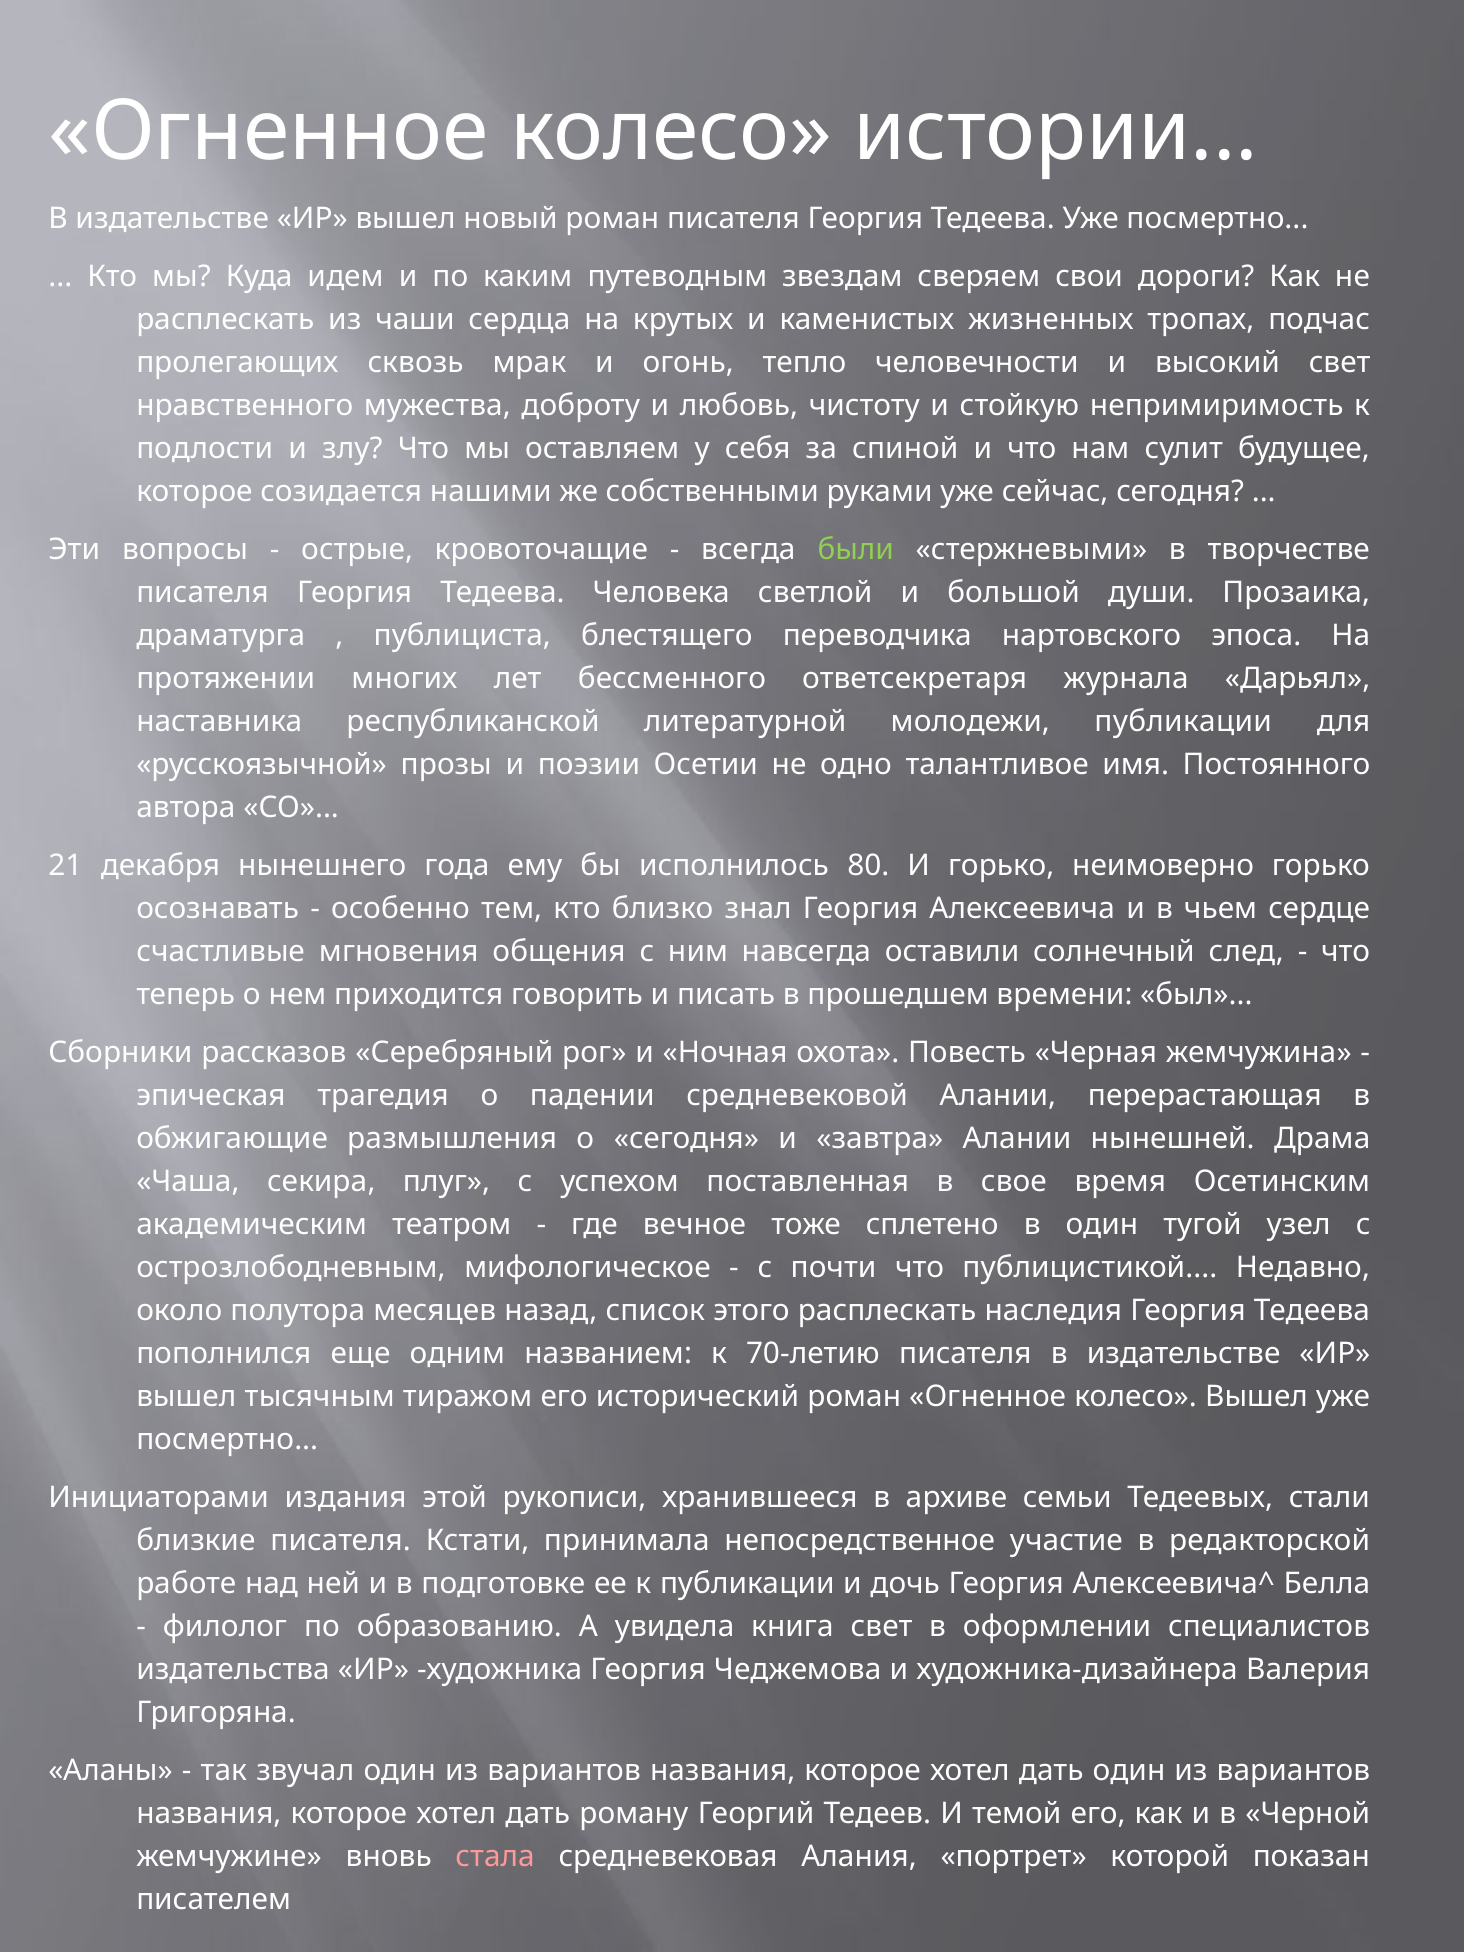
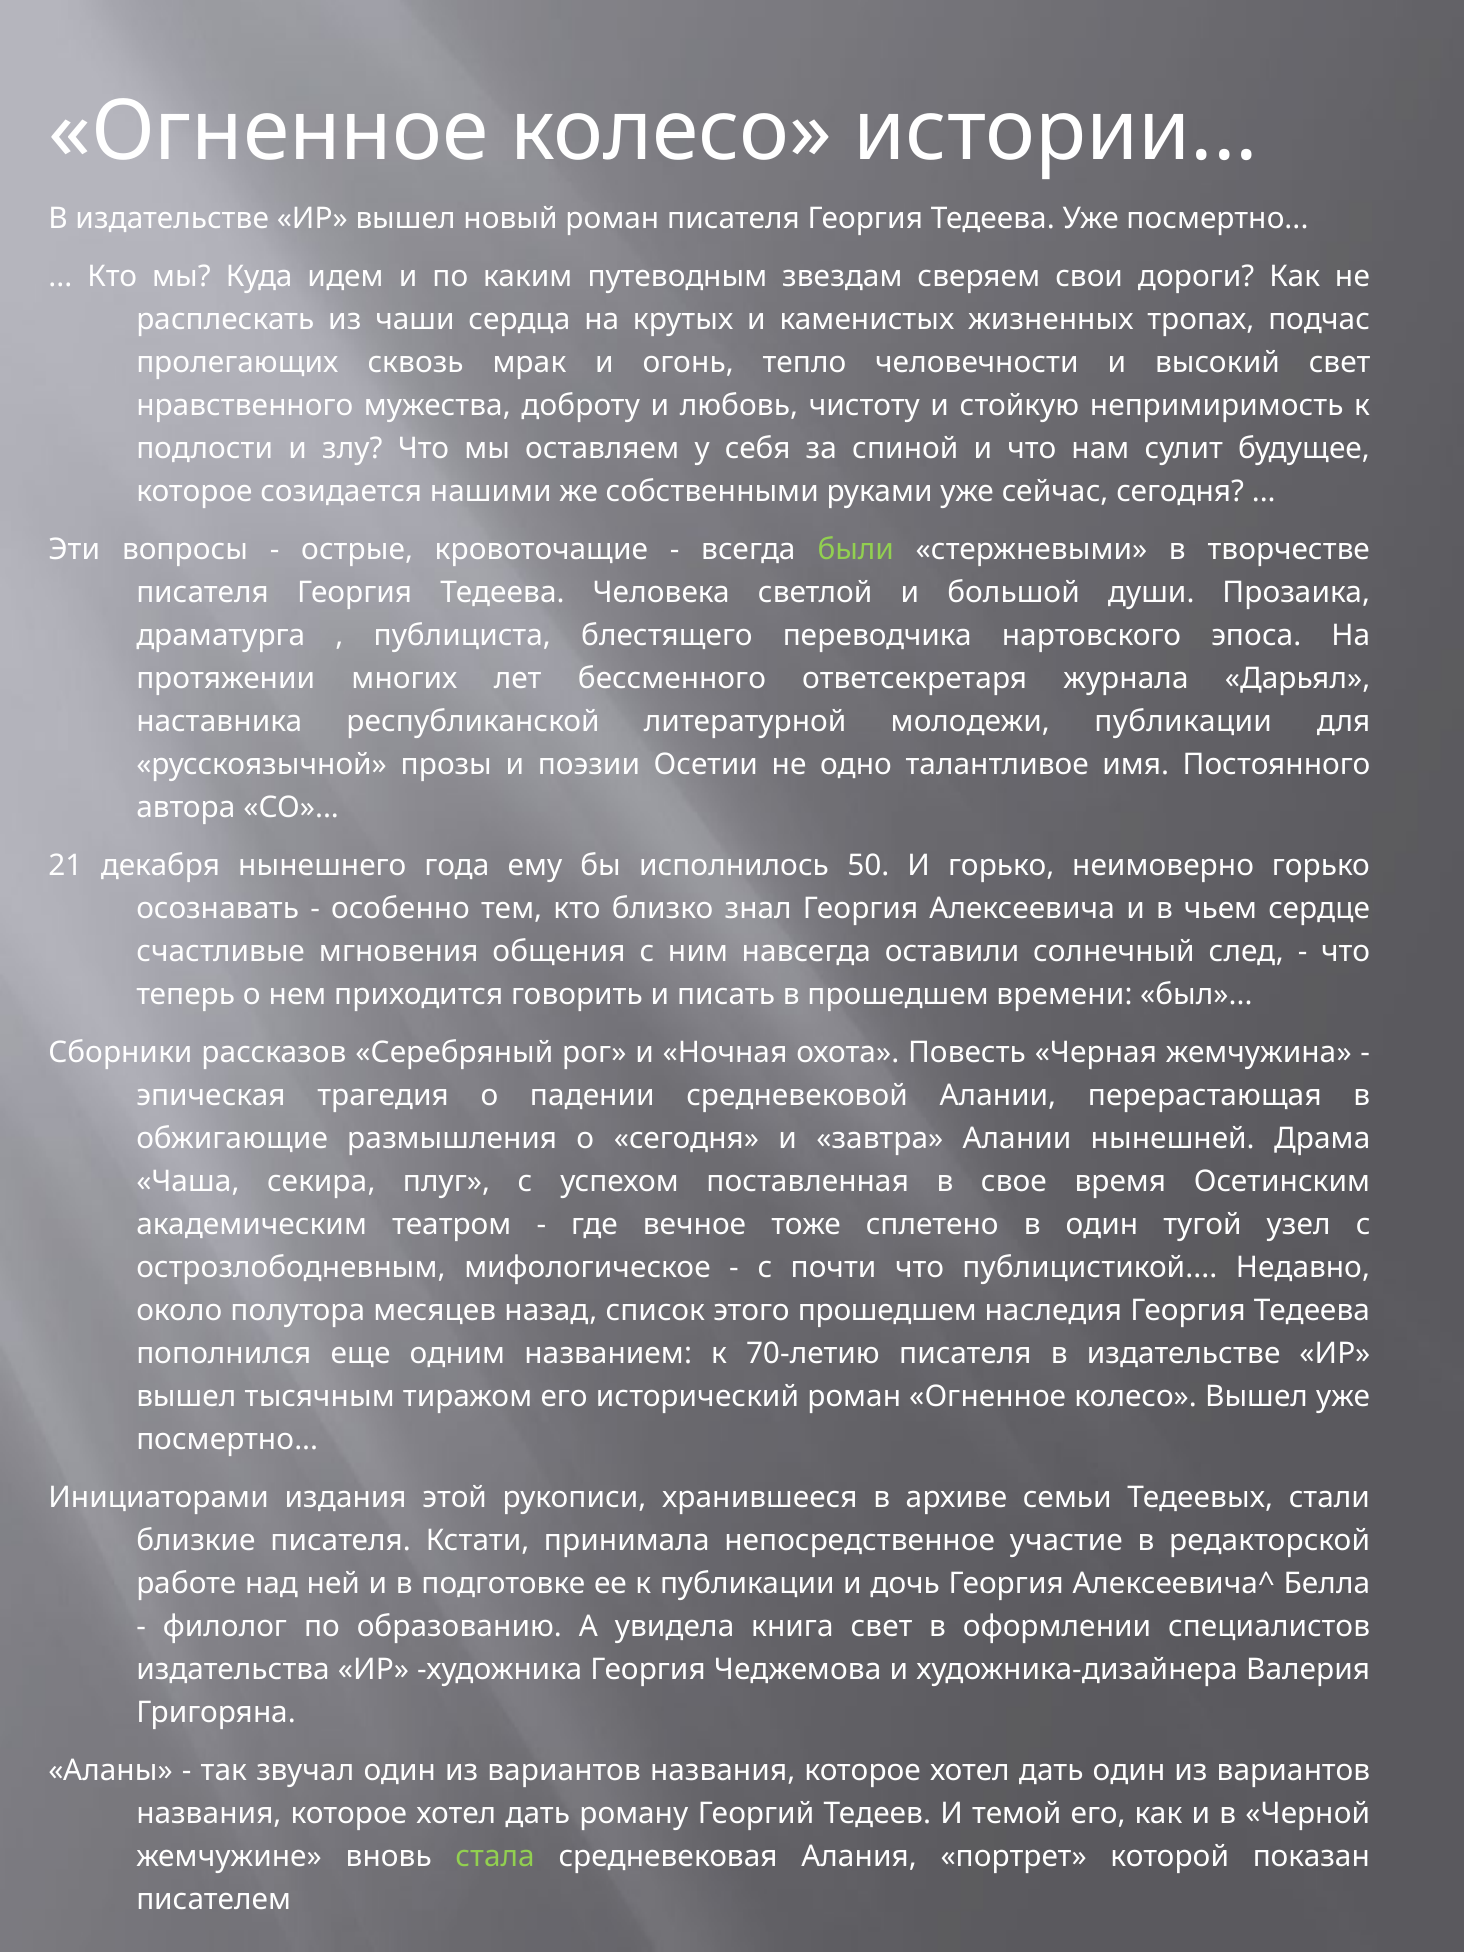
80: 80 -> 50 (868, 866)
этого расплескать: расплескать -> прошедшем (887, 1311)
стала colour: pink -> light green (495, 1857)
